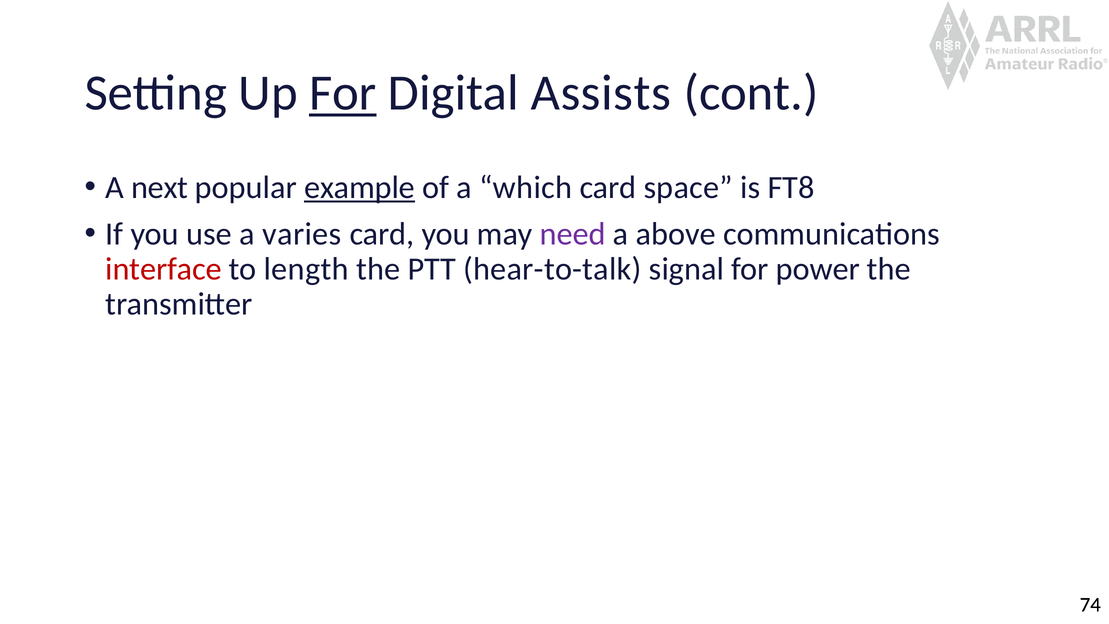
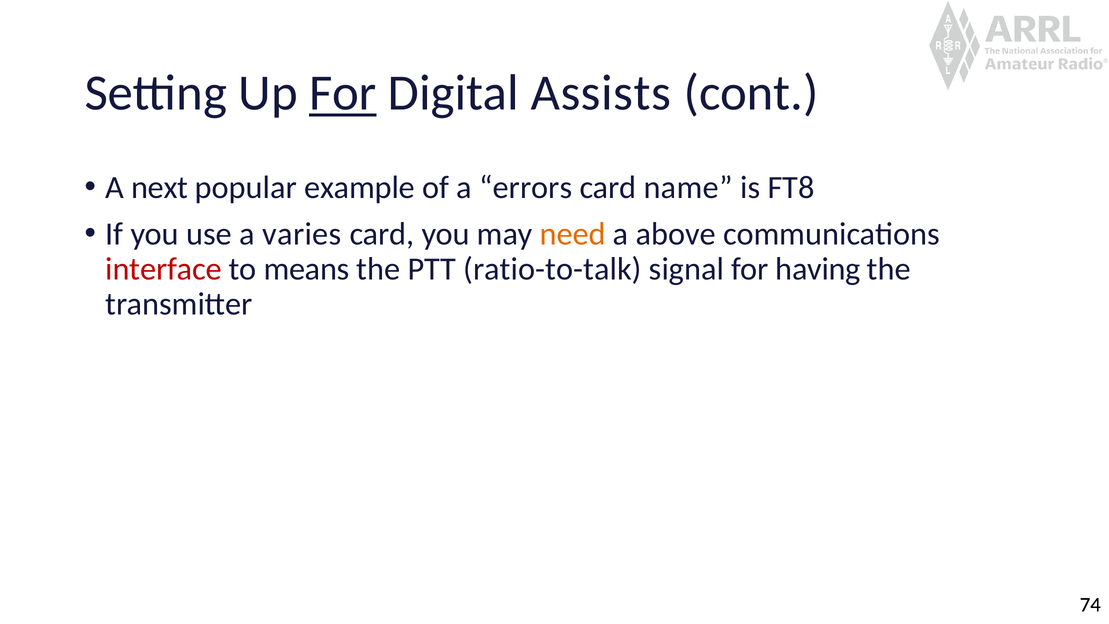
example underline: present -> none (360, 188)
which: which -> errors (526, 188)
space: space -> name (688, 188)
need colour: purple -> orange (573, 234)
length: length -> means (307, 269)
hear-to-talk: hear-to-talk -> ratio-to-talk (552, 269)
power: power -> having (818, 269)
